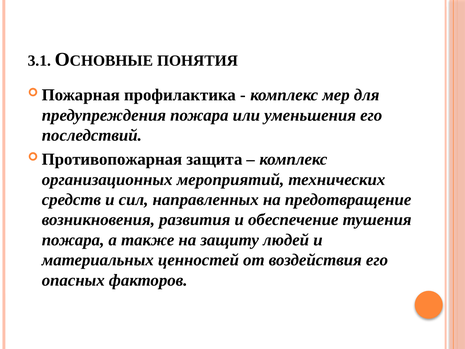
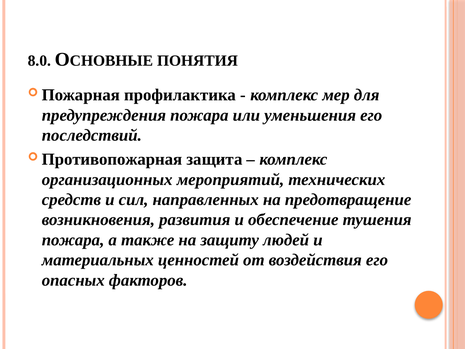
3.1: 3.1 -> 8.0 (39, 61)
